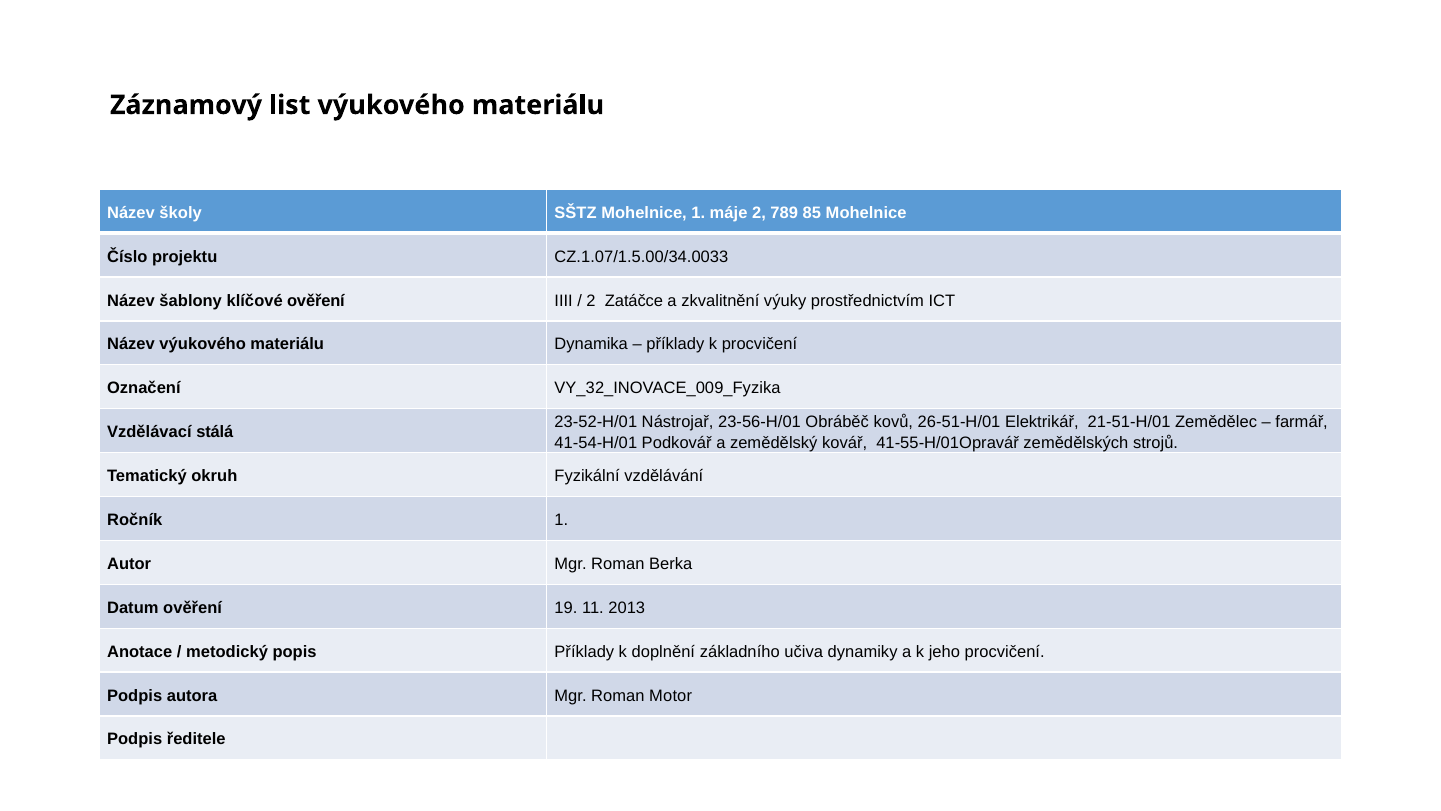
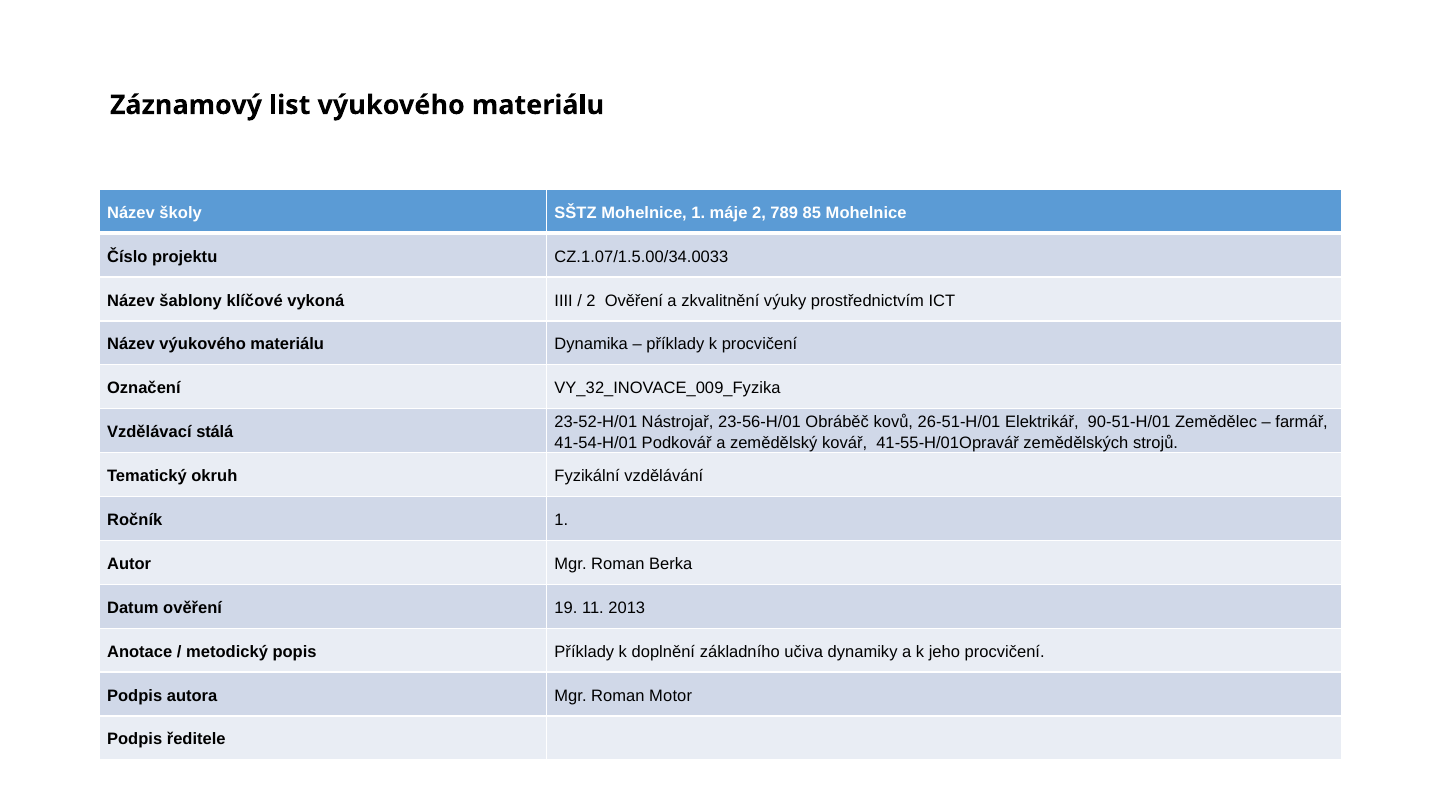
klíčové ověření: ověření -> vykoná (316, 300)
2 Zatáčce: Zatáčce -> Ověření (634, 300)
21-51-H/01: 21-51-H/01 -> 90-51-H/01 (1129, 421)
